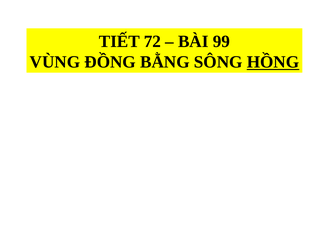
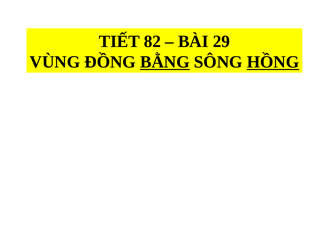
72: 72 -> 82 (152, 41)
99: 99 -> 29 (221, 41)
BẰNG underline: none -> present (165, 62)
